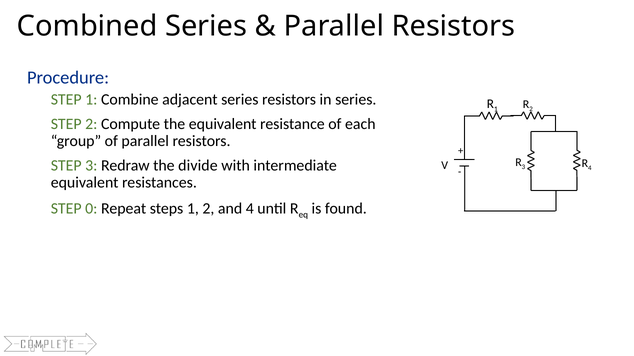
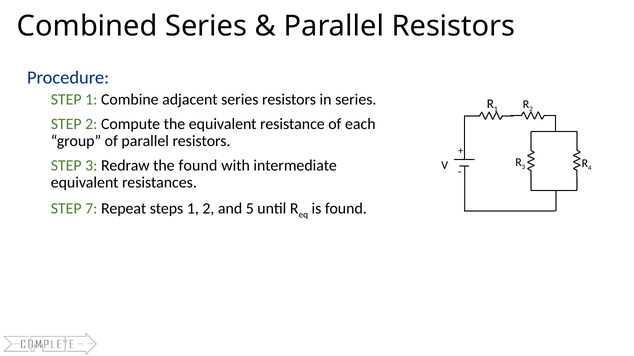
the divide: divide -> found (198, 166)
0: 0 -> 7 (91, 209)
and 4: 4 -> 5 (250, 209)
